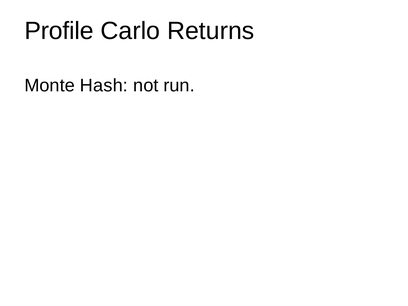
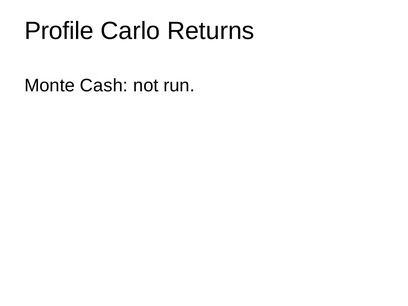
Hash: Hash -> Cash (104, 86)
